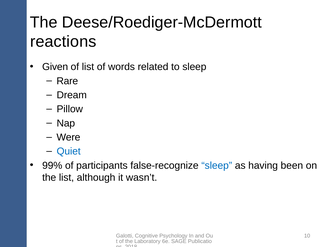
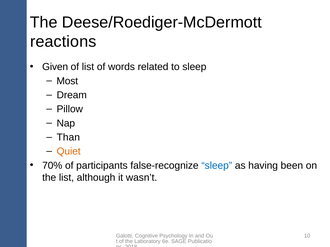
Rare: Rare -> Most (67, 81)
Were: Were -> Than (68, 138)
Quiet colour: blue -> orange (69, 152)
99%: 99% -> 70% (52, 166)
